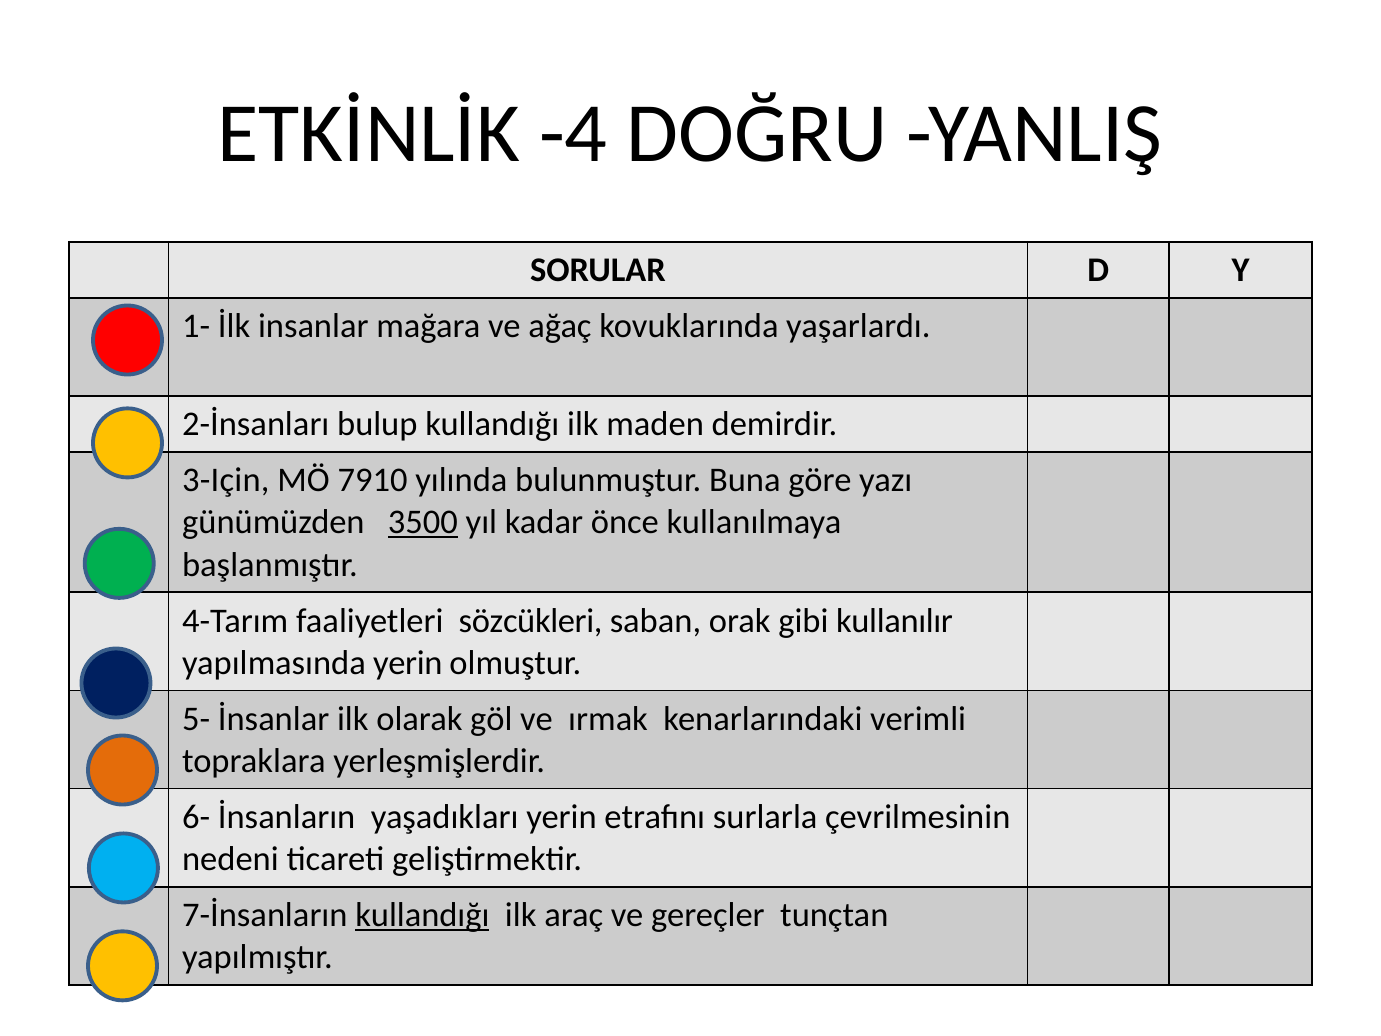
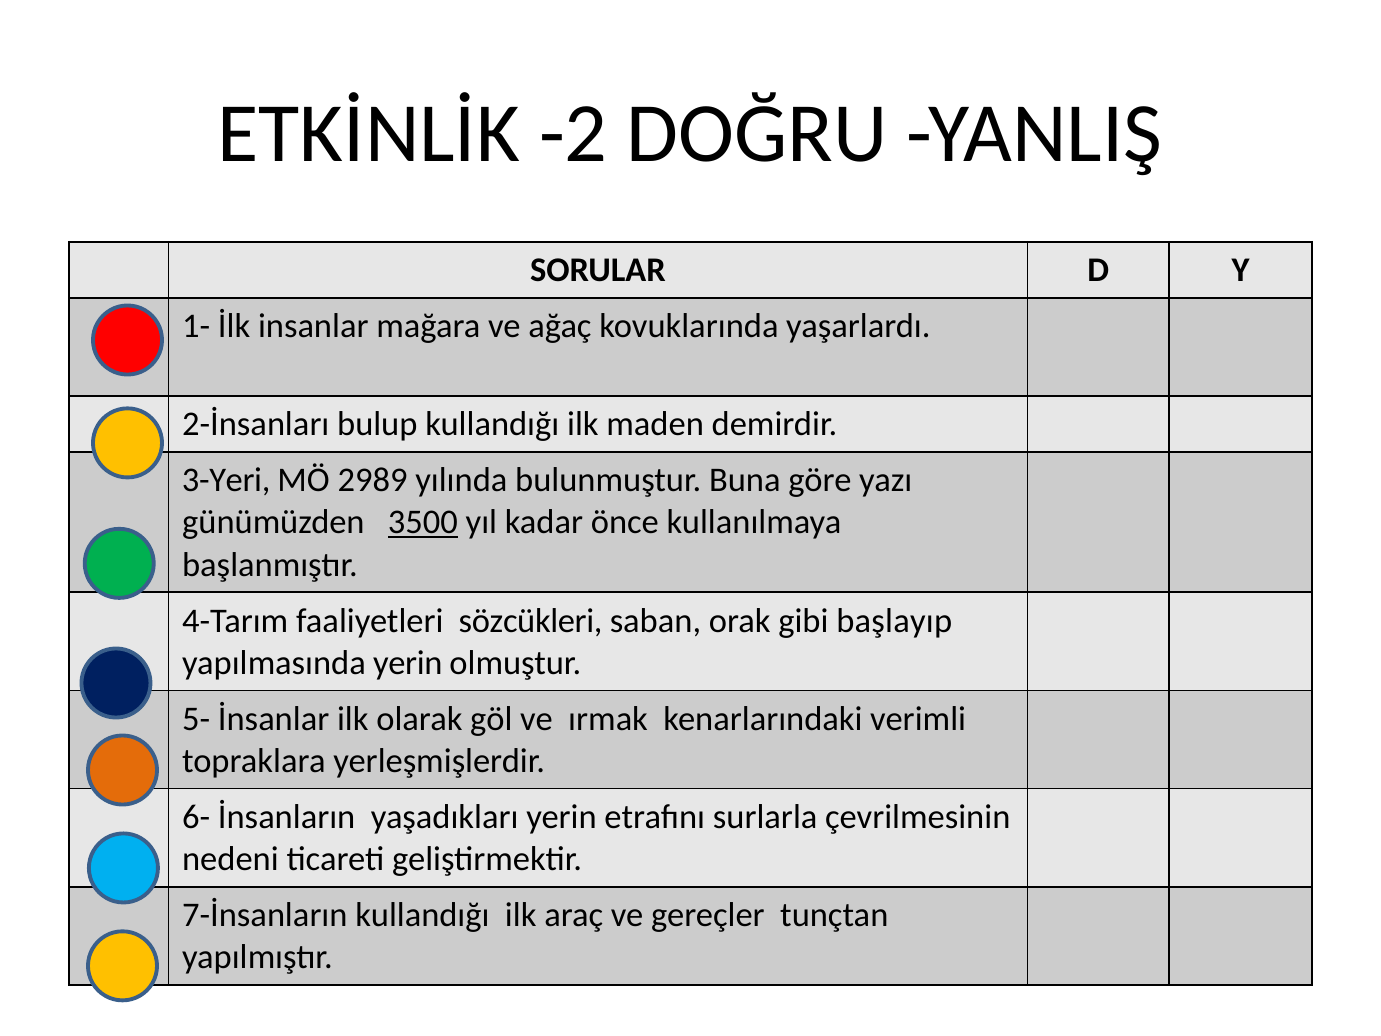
-4: -4 -> -2 (573, 134)
3-Için: 3-Için -> 3-Yeri (226, 480)
7910: 7910 -> 2989 (373, 480)
kullanılır: kullanılır -> başlayıp (894, 620)
kullandığı underline: present -> none (422, 915)
